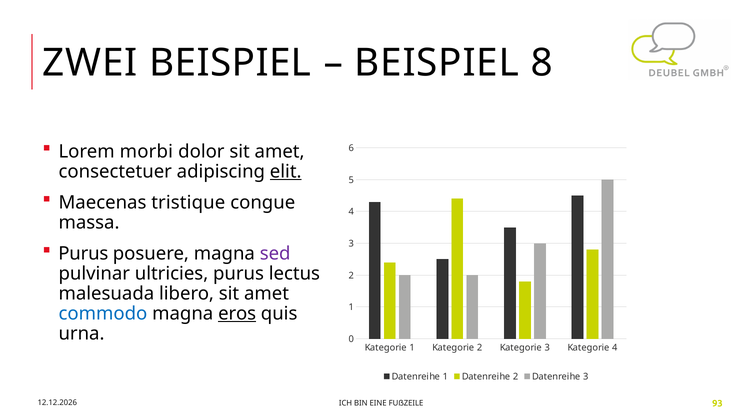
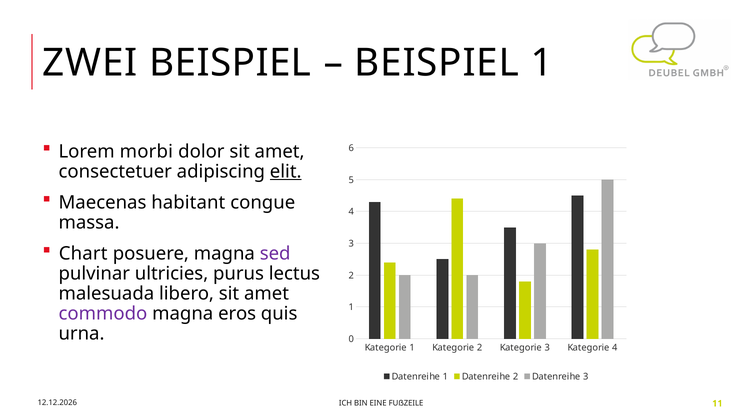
BEISPIEL 8: 8 -> 1 (542, 63)
tristique: tristique -> habitant (188, 202)
Purus: Purus -> Chart (83, 253)
commodo colour: blue -> purple (103, 313)
eros underline: present -> none (237, 313)
93: 93 -> 11 (717, 403)
